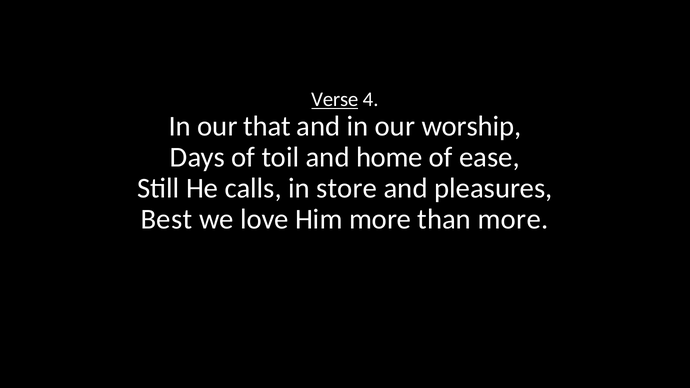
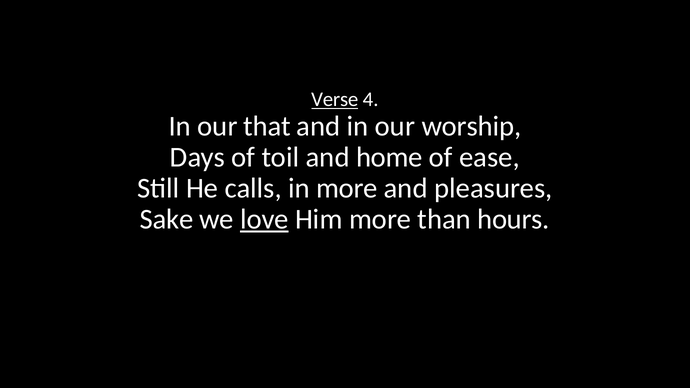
in store: store -> more (347, 188)
Best: Best -> Sake (167, 219)
love underline: none -> present (264, 219)
than more: more -> hours (513, 219)
